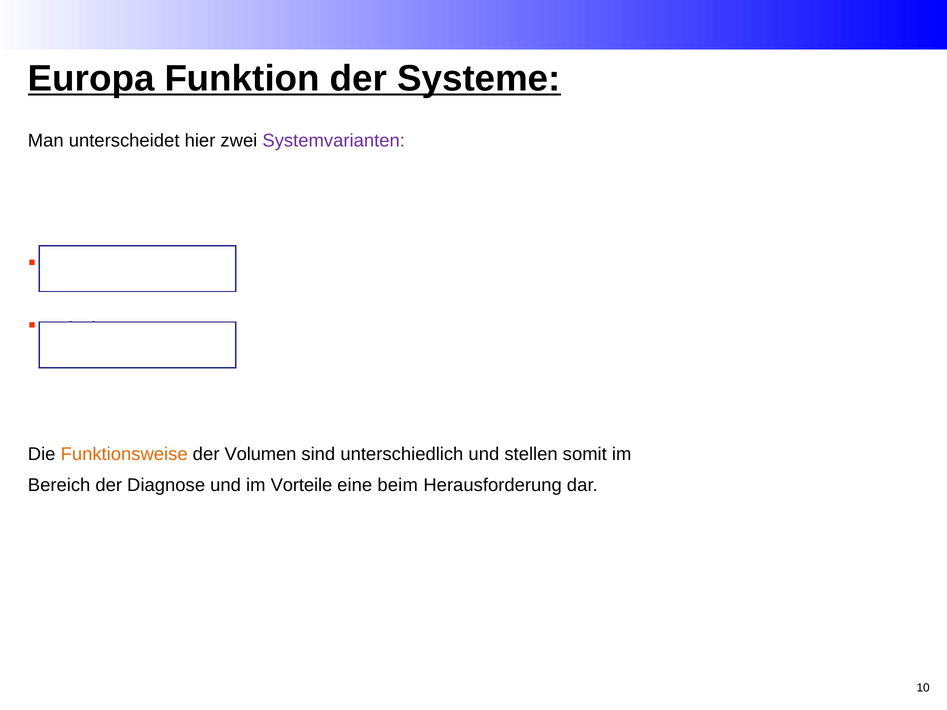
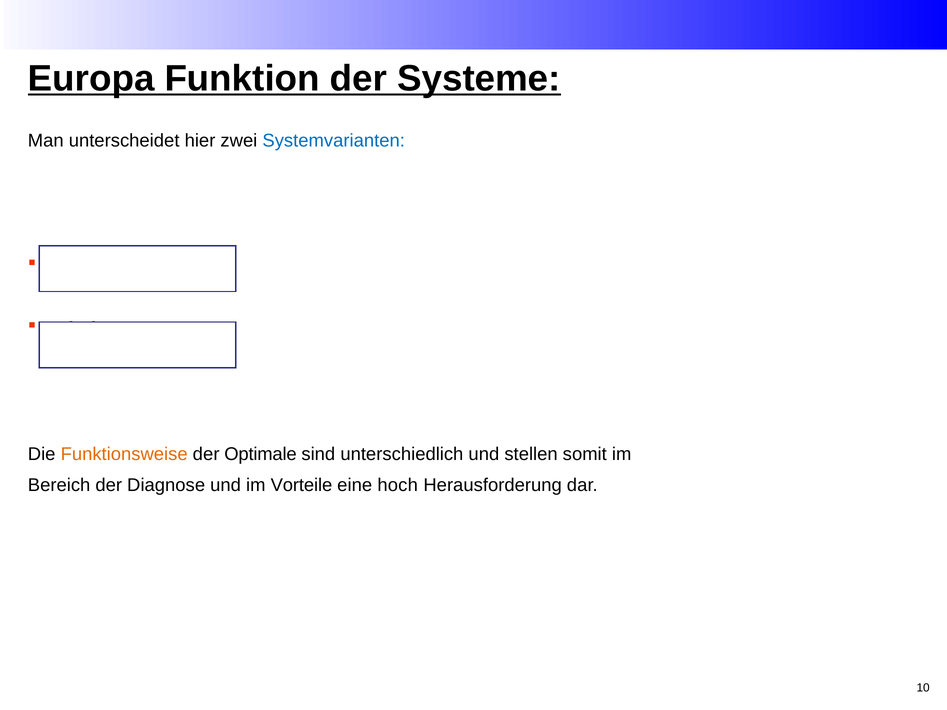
Systemvarianten colour: purple -> blue (334, 141)
Volumen: Volumen -> Optimale (261, 454)
beim: beim -> hoch (398, 485)
